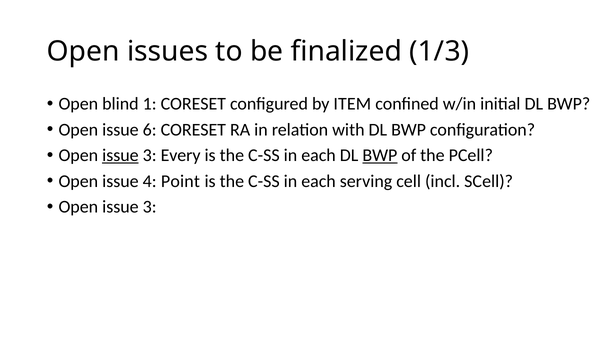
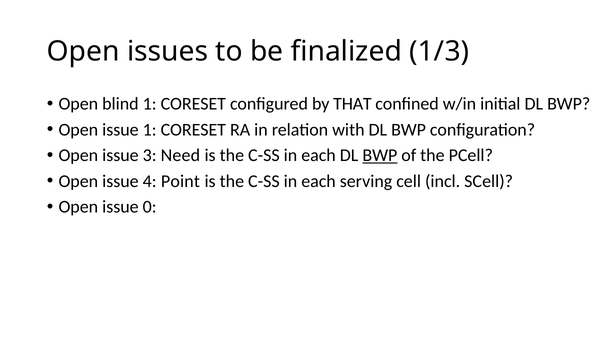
ITEM: ITEM -> THAT (352, 104)
issue 6: 6 -> 1 (150, 130)
issue underline: present -> none (120, 156)
Every: Every -> Need (180, 156)
3: 3 -> 0 (150, 207)
